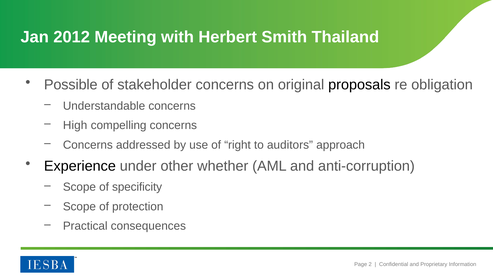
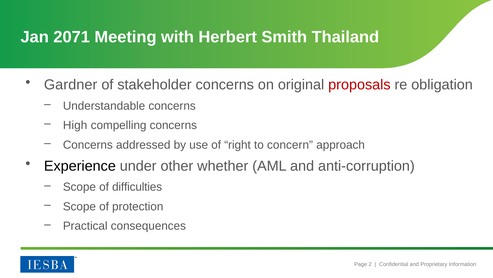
2012: 2012 -> 2071 (72, 37)
Possible: Possible -> Gardner (71, 85)
proposals colour: black -> red (359, 85)
auditors: auditors -> concern (290, 144)
specificity: specificity -> difficulties (137, 187)
